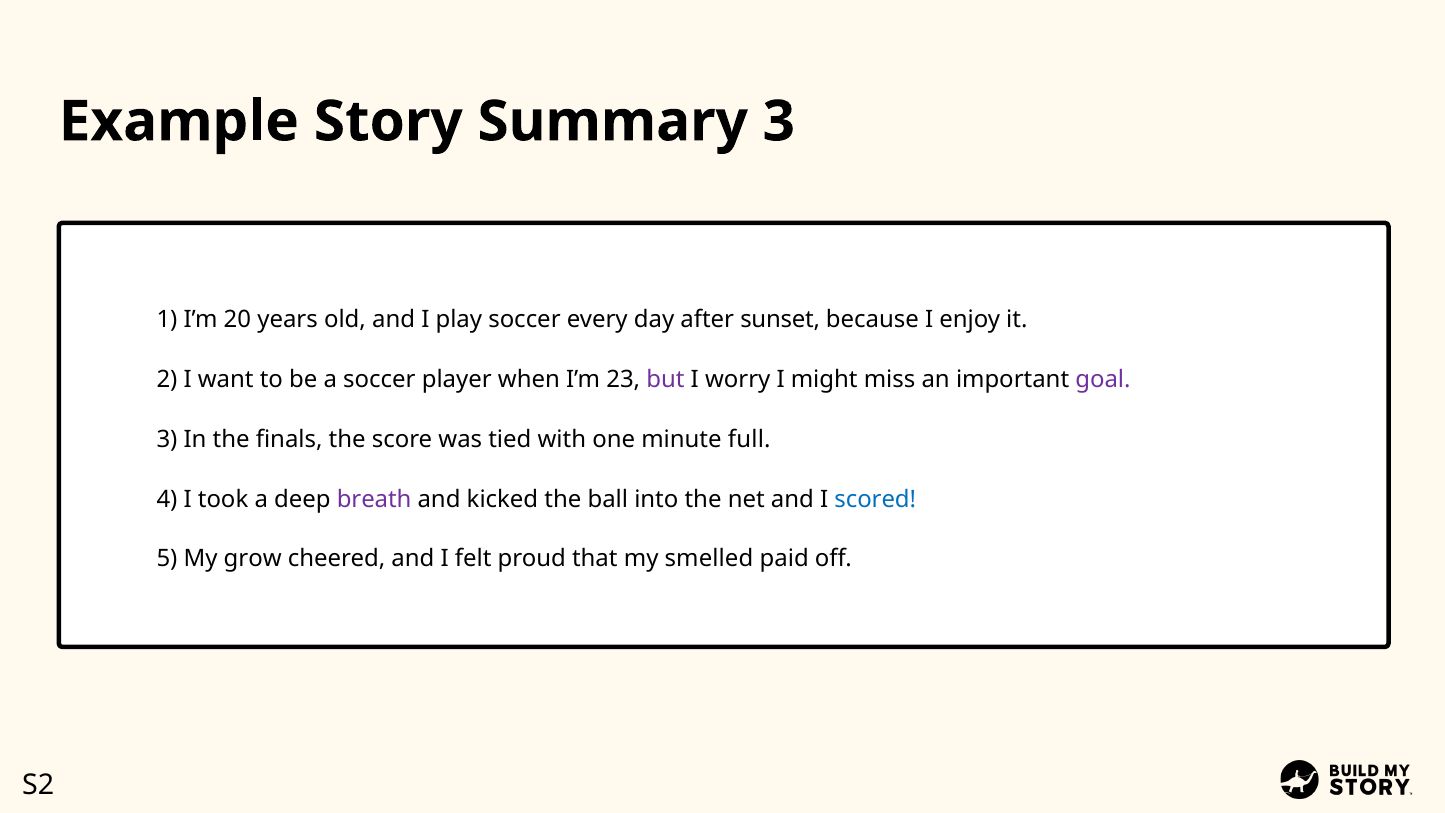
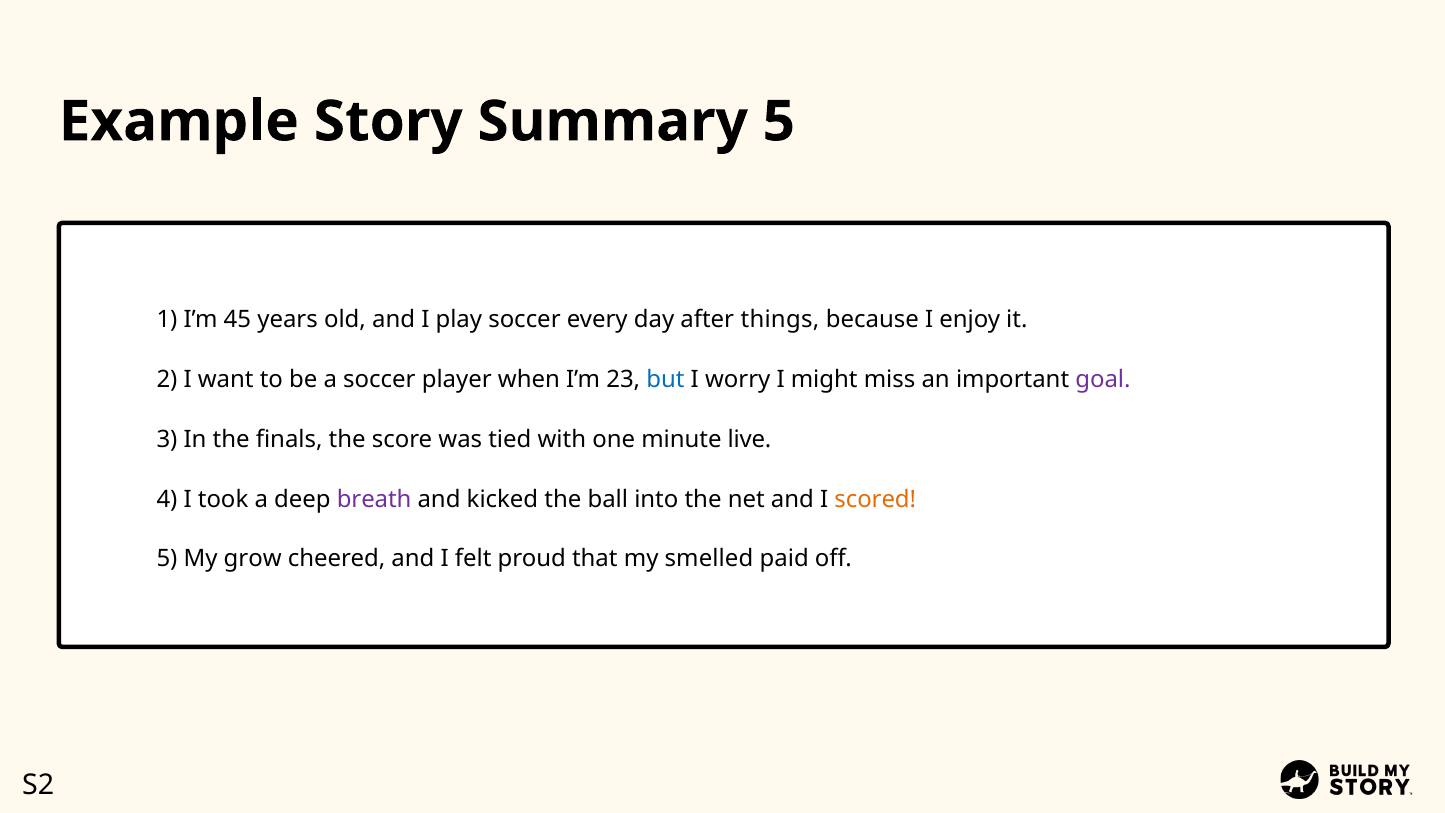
Summary 3: 3 -> 5 (779, 122)
20: 20 -> 45 (237, 319)
sunset: sunset -> things (780, 319)
but colour: purple -> blue (665, 379)
full: full -> live (749, 439)
scored colour: blue -> orange (875, 499)
